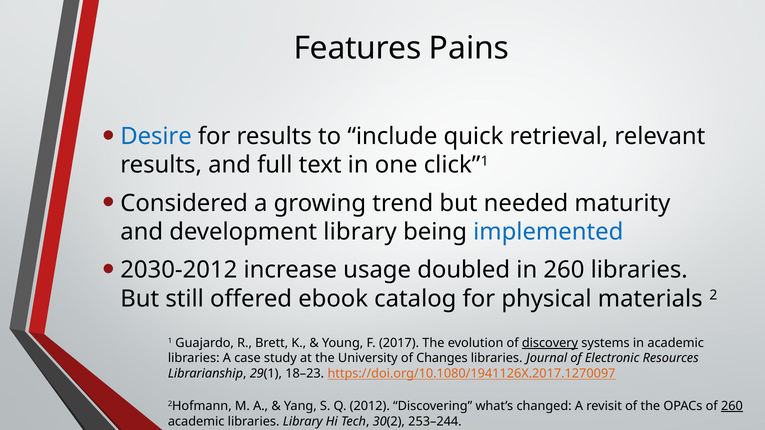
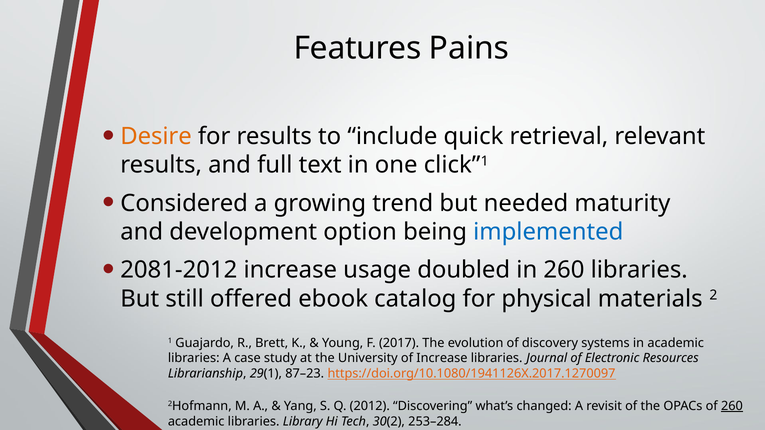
Desire colour: blue -> orange (156, 136)
development library: library -> option (360, 232)
2030-2012: 2030-2012 -> 2081-2012 (179, 270)
discovery underline: present -> none (550, 343)
of Changes: Changes -> Increase (442, 358)
18–23: 18–23 -> 87–23 (305, 374)
253–244: 253–244 -> 253–284 (435, 422)
